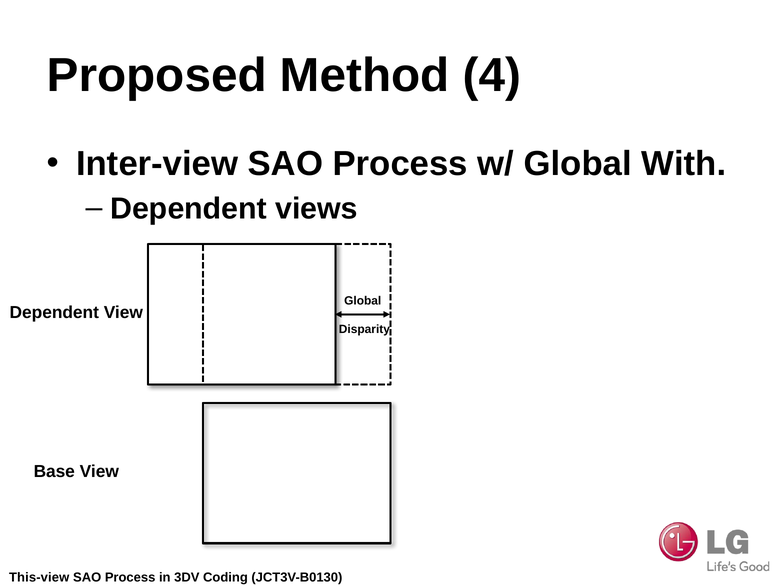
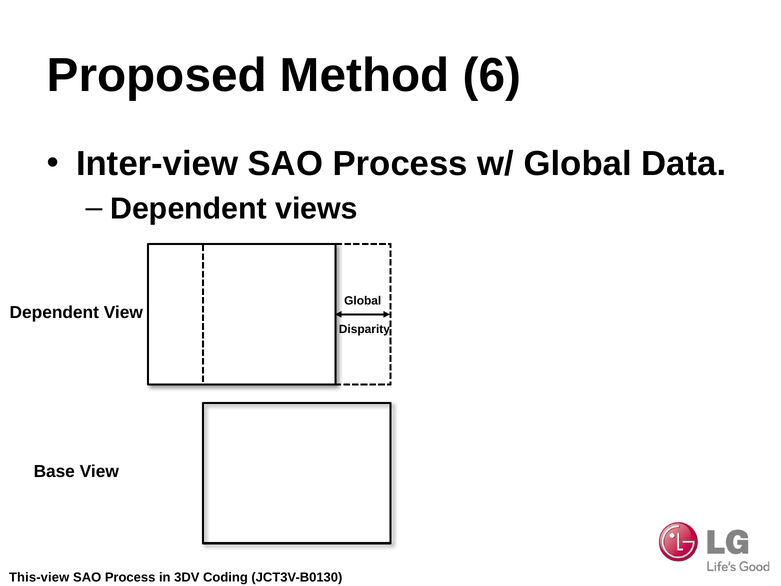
4: 4 -> 6 (492, 76)
With: With -> Data (684, 164)
